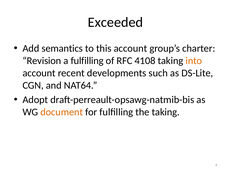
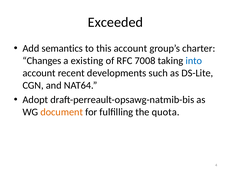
Revision: Revision -> Changes (42, 61)
a fulfilling: fulfilling -> existing (87, 61)
4108: 4108 -> 7008 (145, 61)
into colour: orange -> blue (194, 61)
the taking: taking -> quota (166, 112)
